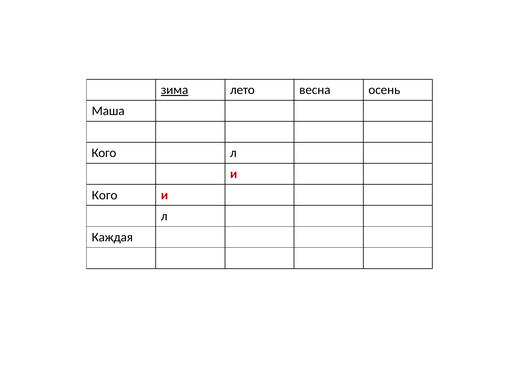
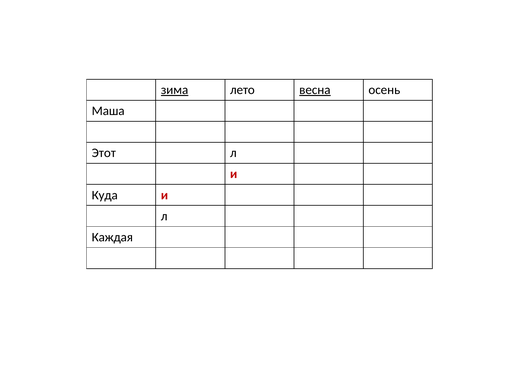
весна underline: none -> present (315, 90)
Кого: Кого -> Этот (104, 153)
Кого: Кого -> Куда (105, 195)
